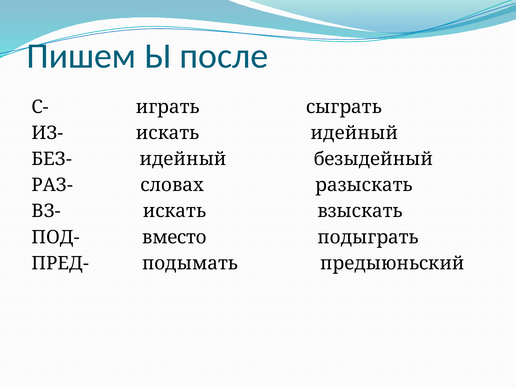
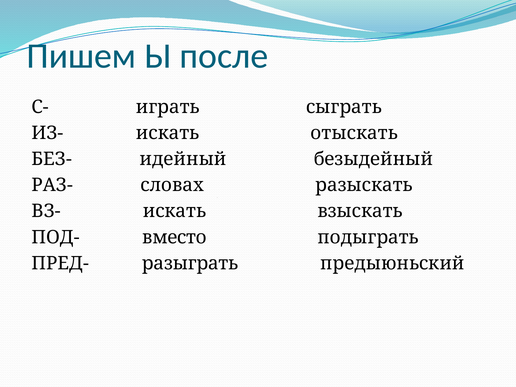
искать идейный: идейный -> отыскать (354, 133)
подымать: подымать -> разыграть (190, 263)
